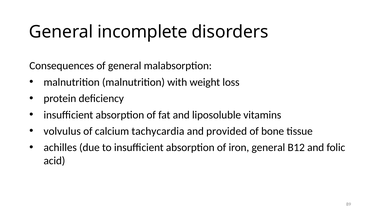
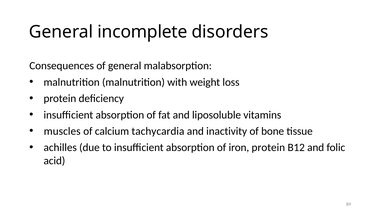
volvulus: volvulus -> muscles (62, 131)
provided: provided -> inactivity (227, 131)
iron general: general -> protein (268, 147)
